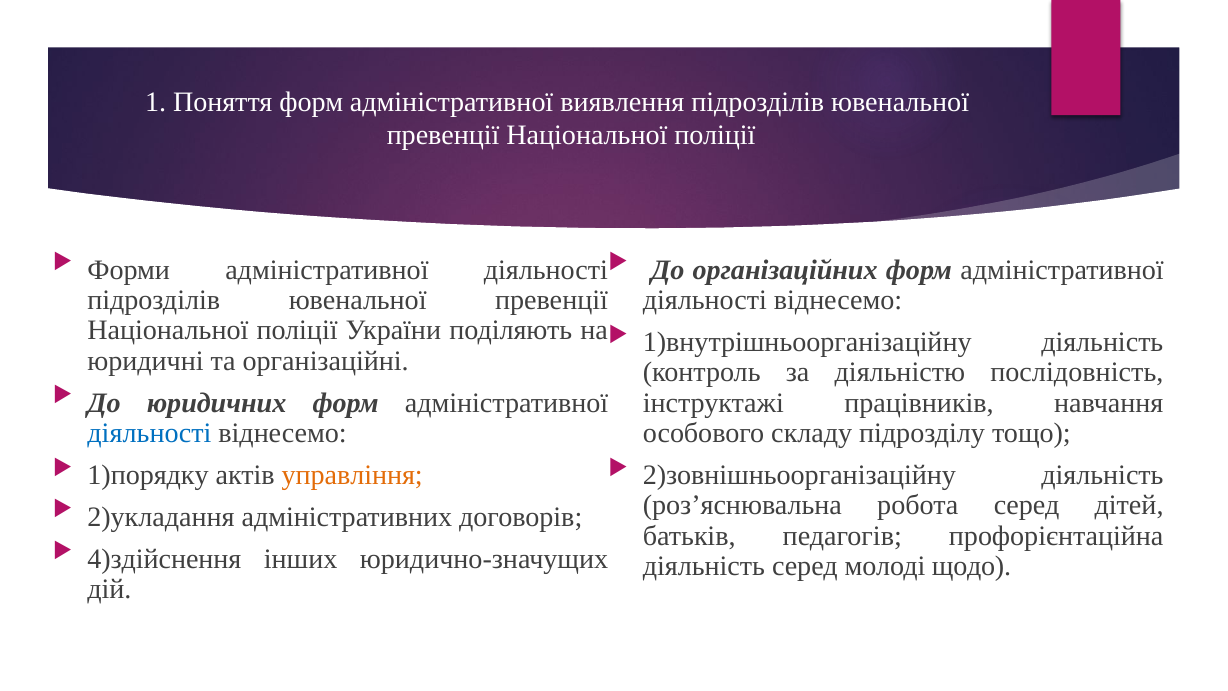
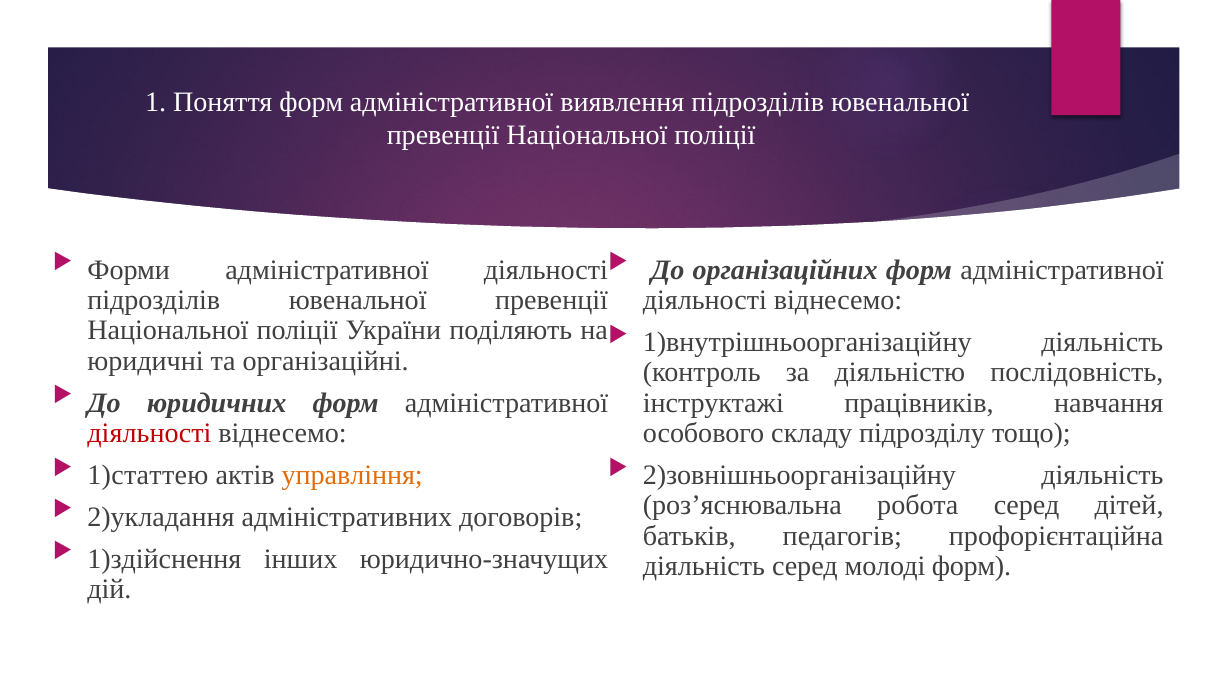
діяльності colour: blue -> red (149, 433)
1)порядку: 1)порядку -> 1)статтею (148, 475)
4)здійснення: 4)здійснення -> 1)здійснення (164, 559)
молоді щодо: щодо -> форм (972, 566)
